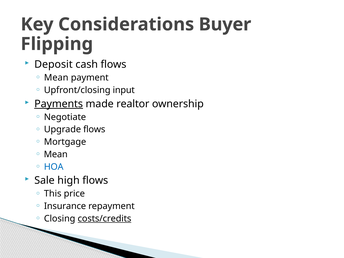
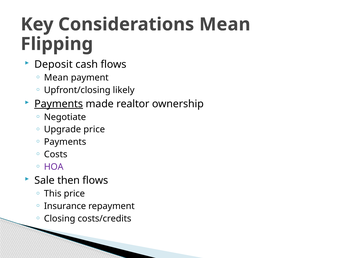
Considerations Buyer: Buyer -> Mean (225, 24)
input: input -> likely (124, 90)
Upgrade flows: flows -> price (94, 129)
Mortgage: Mortgage -> Payments (65, 142)
Mean: Mean -> Costs (56, 154)
HOA colour: blue -> purple (54, 167)
high: high -> then (69, 181)
costs/credits underline: present -> none (104, 219)
